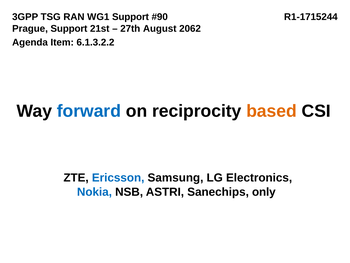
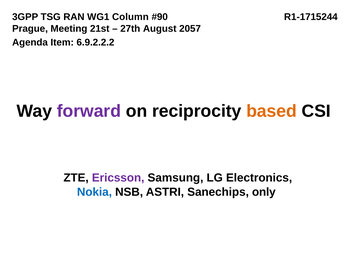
WG1 Support: Support -> Column (130, 17)
Prague Support: Support -> Meeting (69, 29)
2062: 2062 -> 2057 (190, 29)
6.1.3.2.2: 6.1.3.2.2 -> 6.9.2.2.2 (95, 42)
forward colour: blue -> purple (89, 111)
Ericsson colour: blue -> purple (118, 178)
